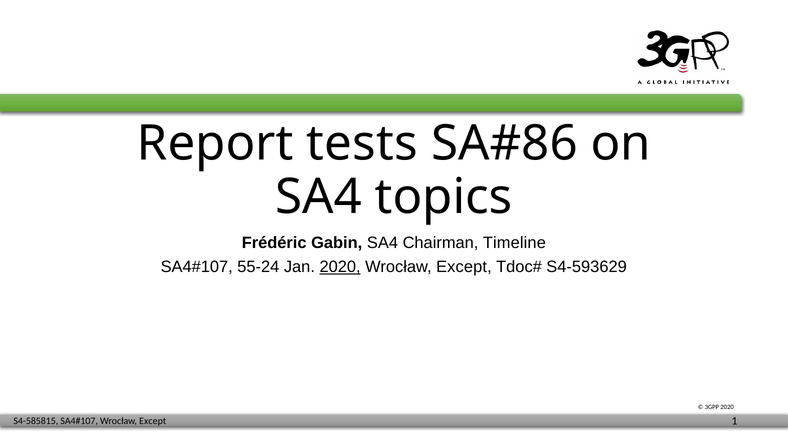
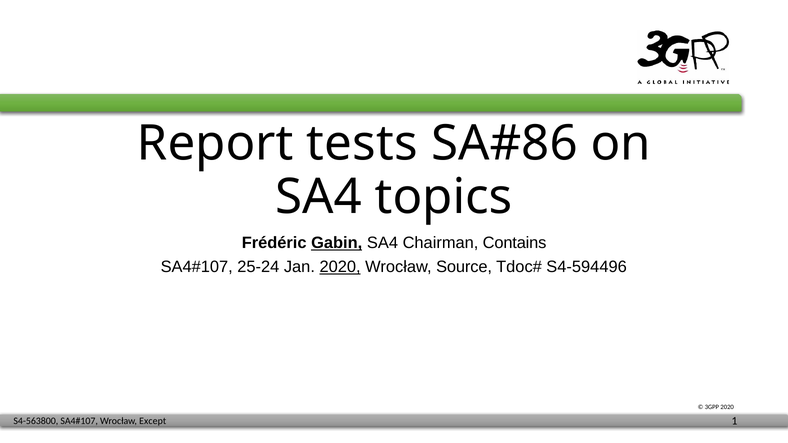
Gabin underline: none -> present (337, 243)
Timeline: Timeline -> Contains (515, 243)
55-24: 55-24 -> 25-24 (258, 267)
Except: Except -> Source (464, 267)
S4-593629: S4-593629 -> S4-594496 (587, 267)
S4-585815: S4-585815 -> S4-563800 (36, 421)
